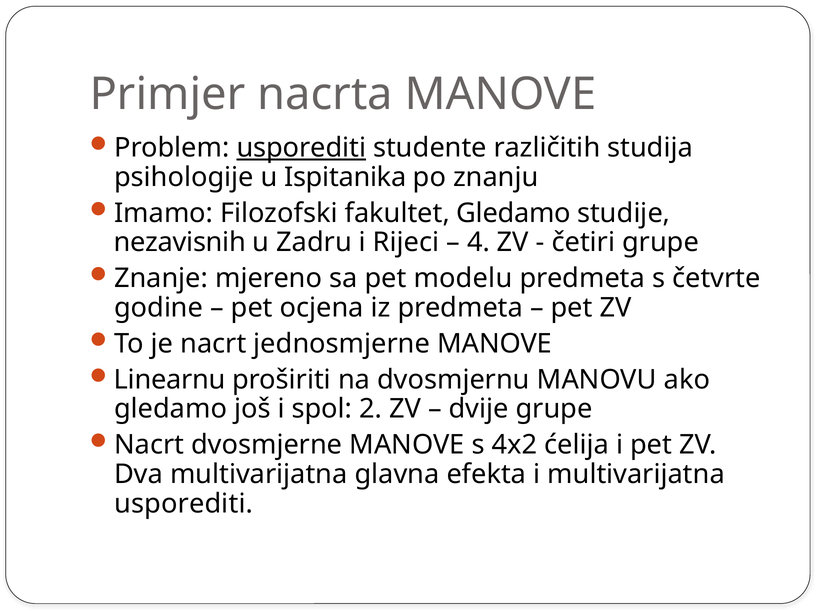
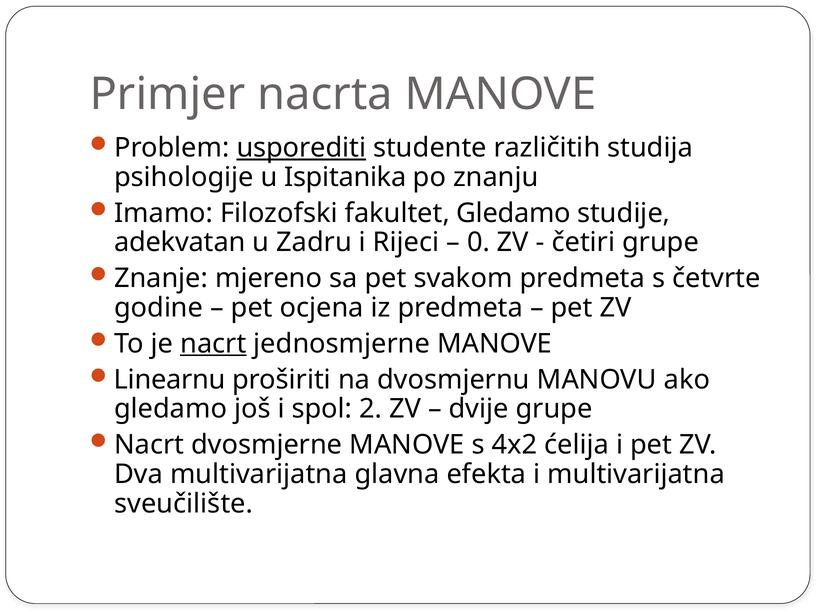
nezavisnih: nezavisnih -> adekvatan (180, 242)
4: 4 -> 0 (478, 242)
modelu: modelu -> svakom (463, 278)
nacrt underline: none -> present (213, 344)
usporediti: usporediti -> sveučilište (184, 504)
